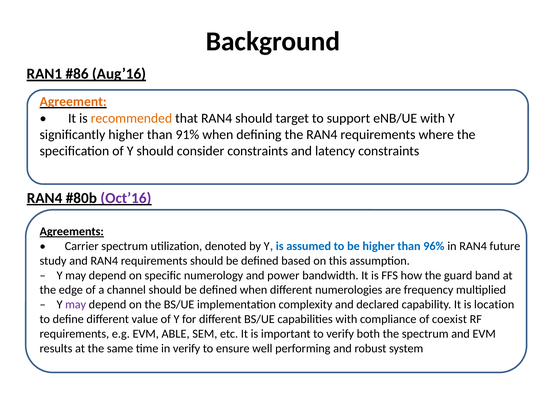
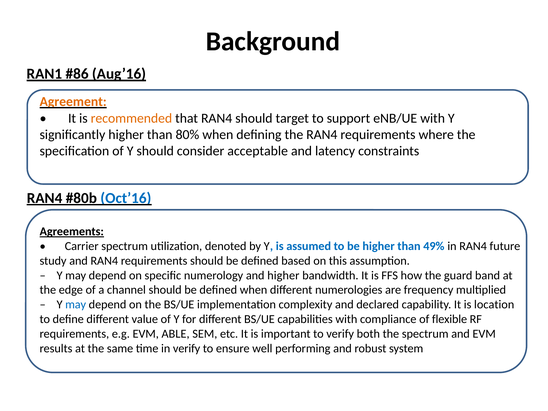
91%: 91% -> 80% (187, 135)
consider constraints: constraints -> acceptable (258, 151)
Oct’16 colour: purple -> blue (126, 198)
96%: 96% -> 49% (434, 246)
and power: power -> higher (283, 275)
may colour: purple -> blue (76, 305)
coexist: coexist -> flexible (450, 319)
